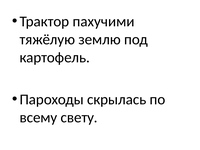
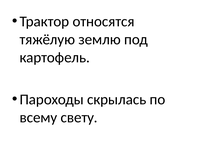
пахучими: пахучими -> относятся (104, 21)
